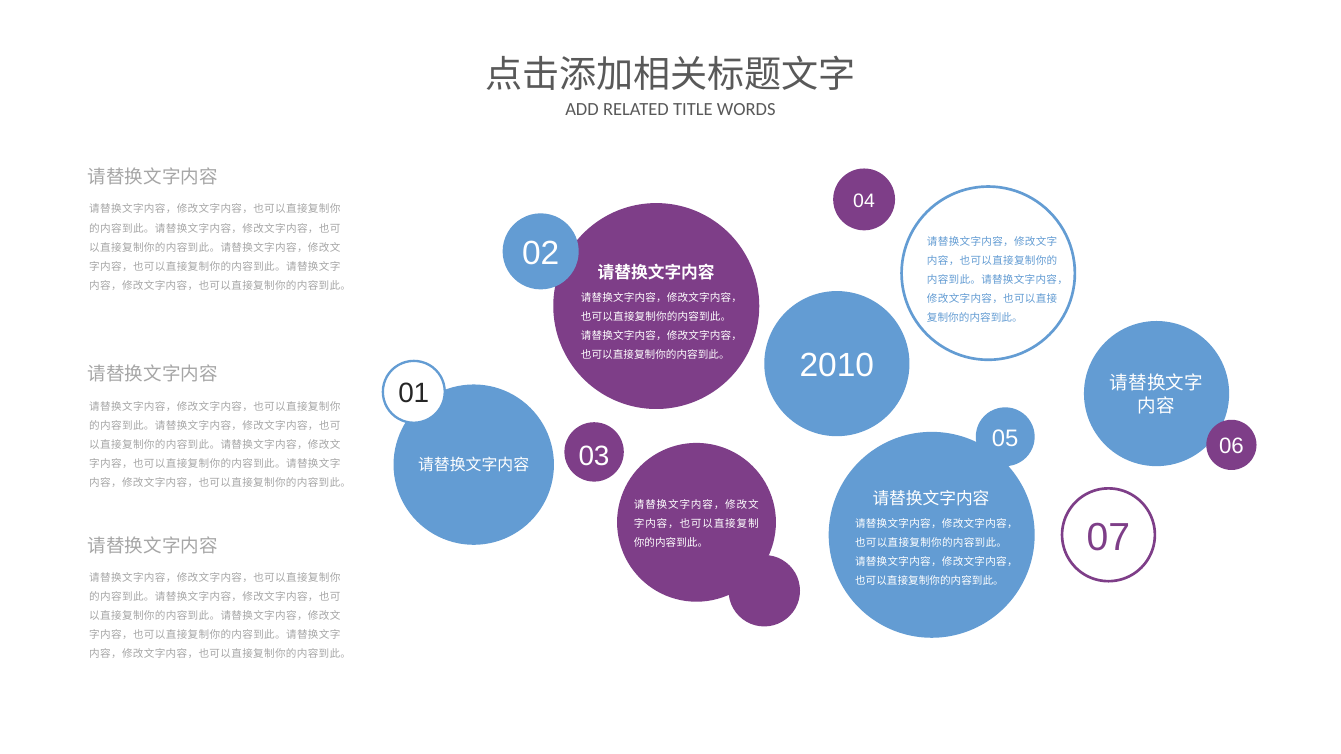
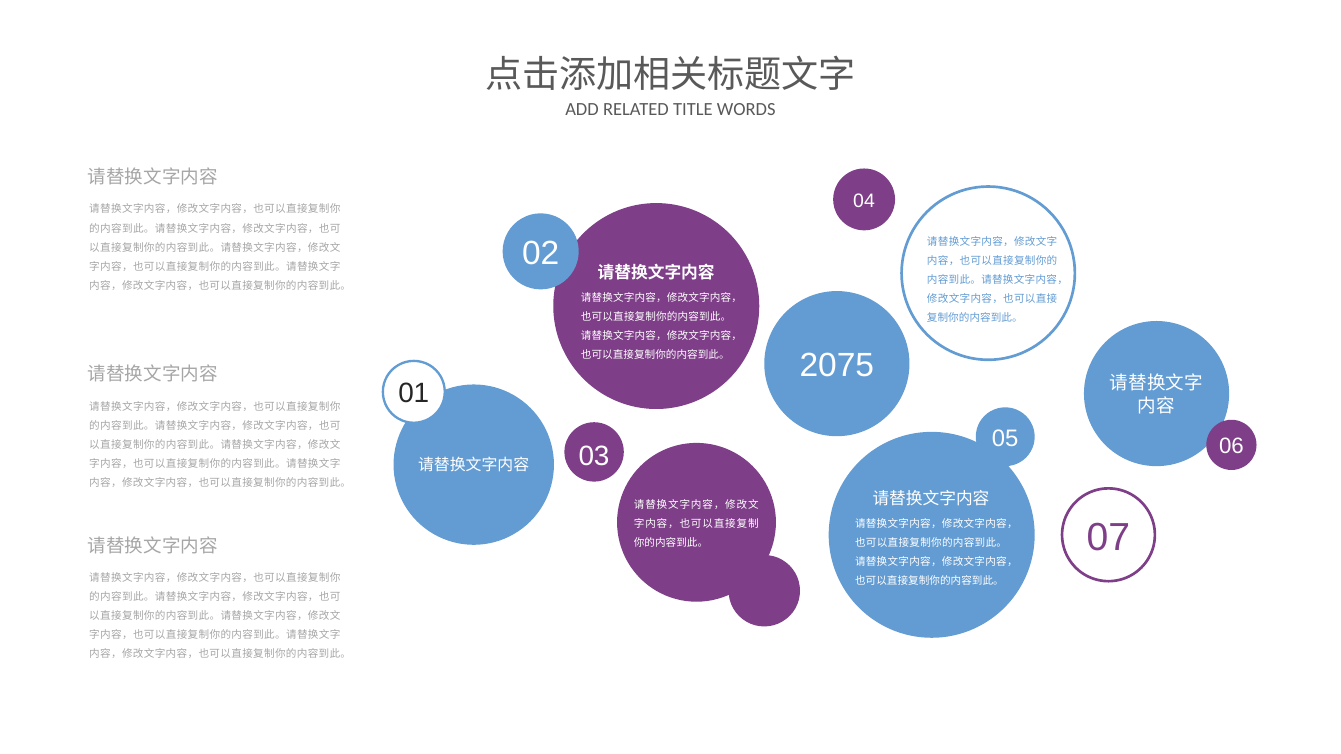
2010: 2010 -> 2075 (837, 366)
